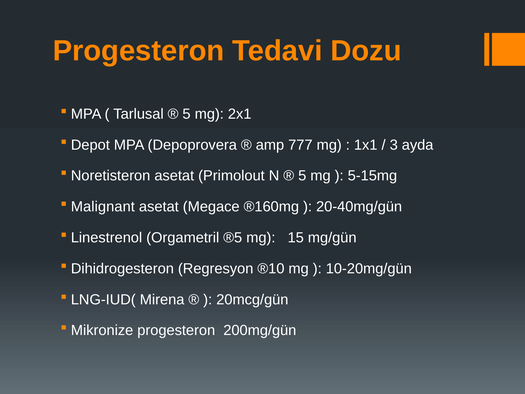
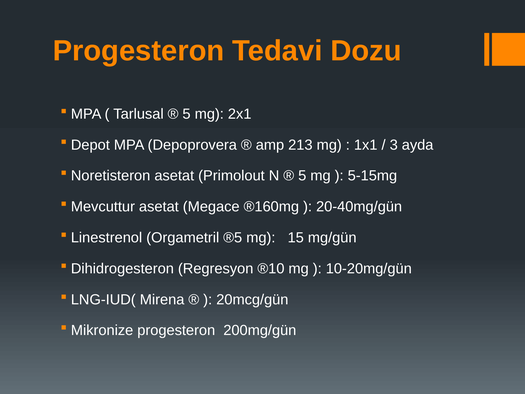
777: 777 -> 213 (300, 145)
Malignant: Malignant -> Mevcuttur (103, 207)
